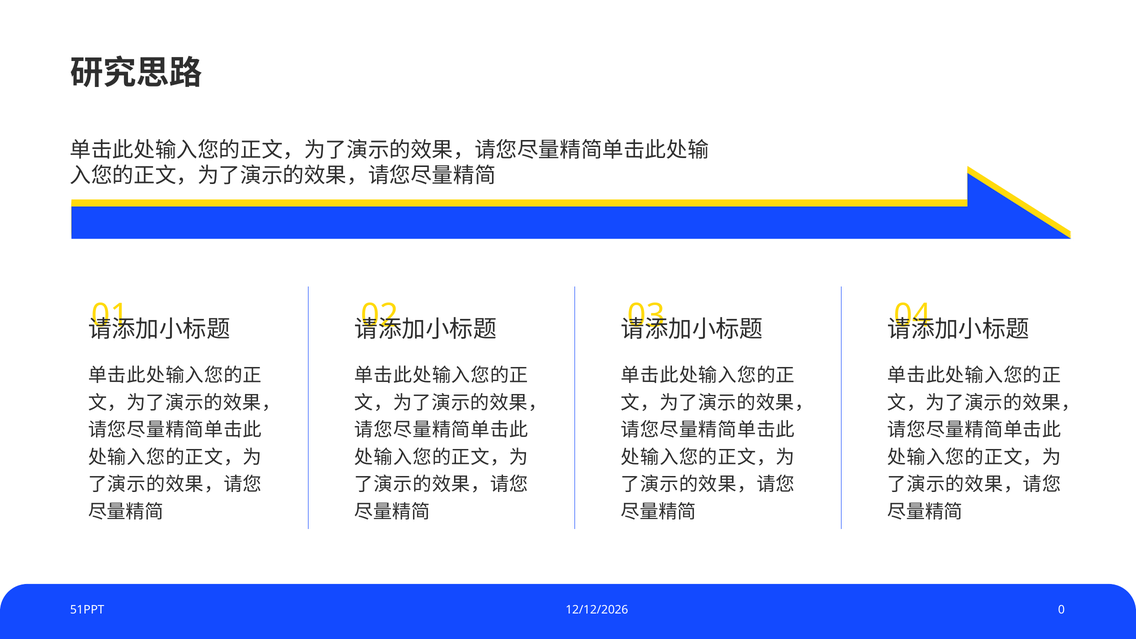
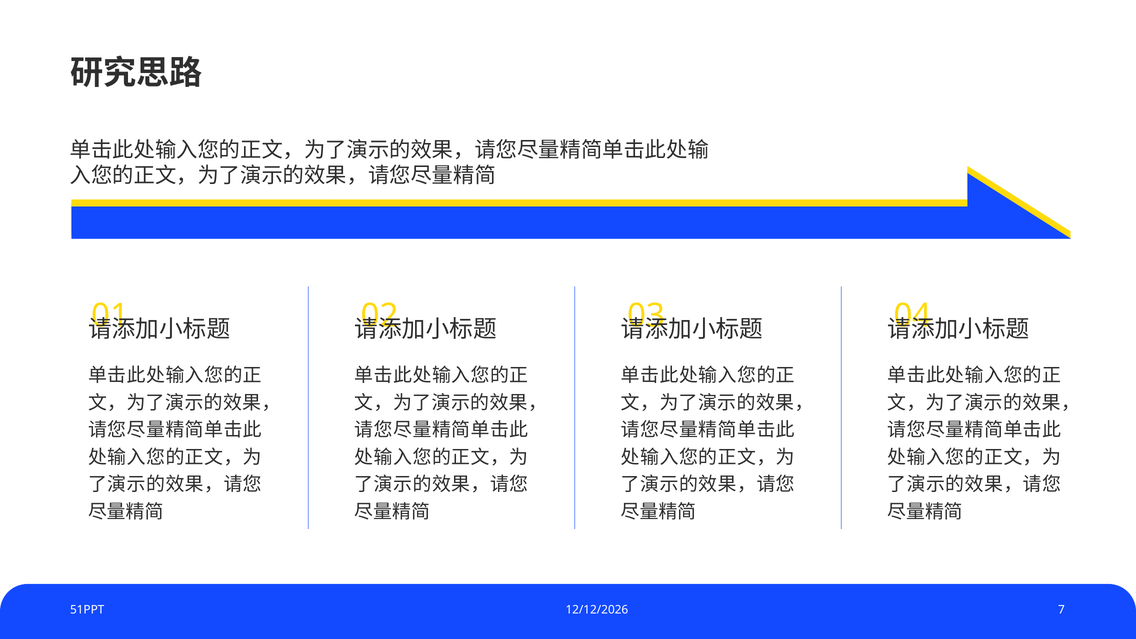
0: 0 -> 7 (1061, 610)
